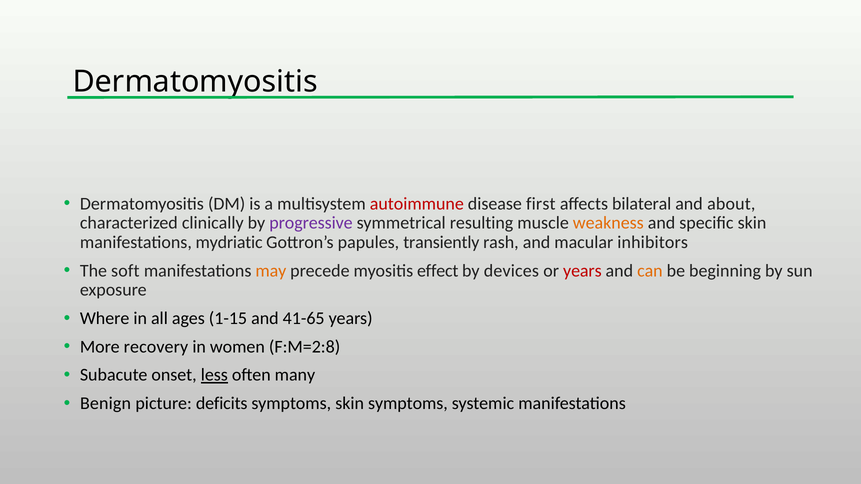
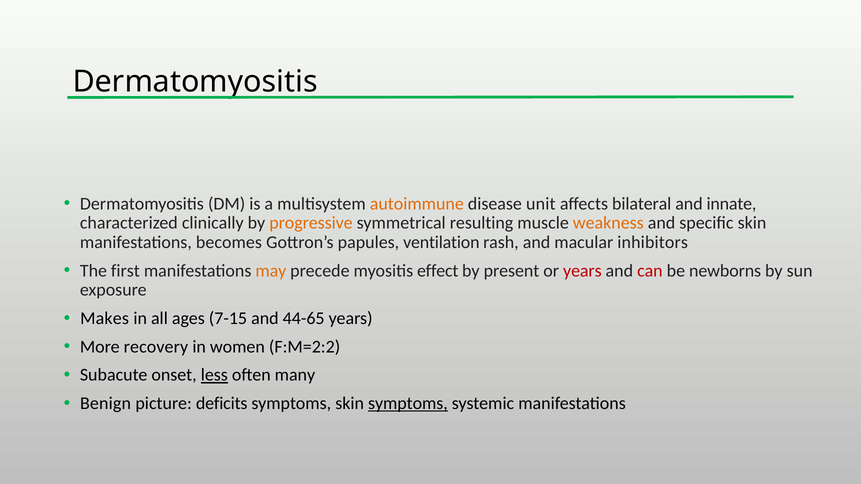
autoimmune colour: red -> orange (417, 204)
first: first -> unit (541, 204)
about: about -> innate (731, 204)
progressive colour: purple -> orange (311, 223)
mydriatic: mydriatic -> becomes (229, 243)
transiently: transiently -> ventilation (441, 243)
soft: soft -> first (125, 271)
devices: devices -> present (511, 271)
can colour: orange -> red (650, 271)
beginning: beginning -> newborns (725, 271)
Where: Where -> Makes (105, 319)
1-15: 1-15 -> 7-15 (228, 319)
41-65: 41-65 -> 44-65 (304, 319)
F:M=2:8: F:M=2:8 -> F:M=2:2 (305, 347)
symptoms underline: none -> present (408, 404)
